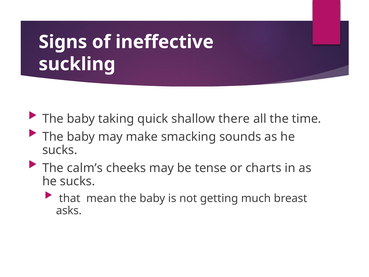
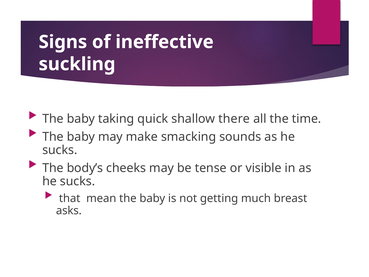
calm’s: calm’s -> body’s (85, 168)
charts: charts -> visible (264, 168)
